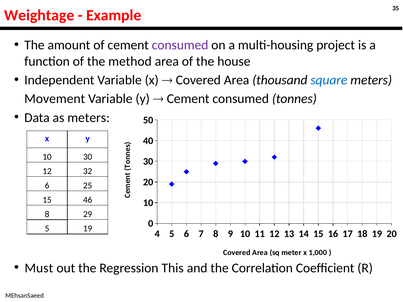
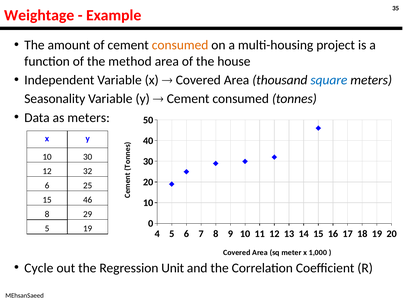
consumed colour: purple -> orange (180, 45)
Movement: Movement -> Seasonality (55, 99)
Must: Must -> Cycle (39, 268)
This: This -> Unit (173, 268)
